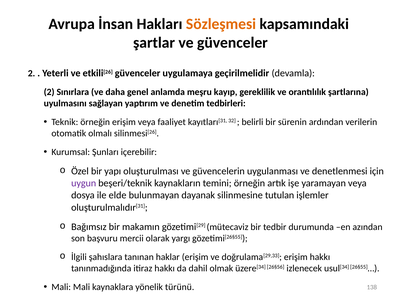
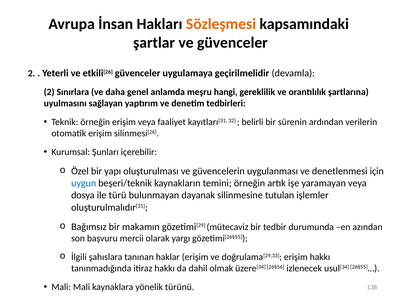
kayıp: kayıp -> hangi (226, 92)
otomatik olmalı: olmalı -> erişim (100, 133)
uygun colour: purple -> blue (84, 183)
elde: elde -> türü (118, 195)
